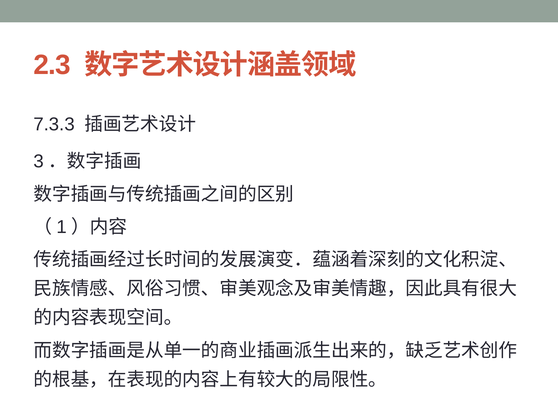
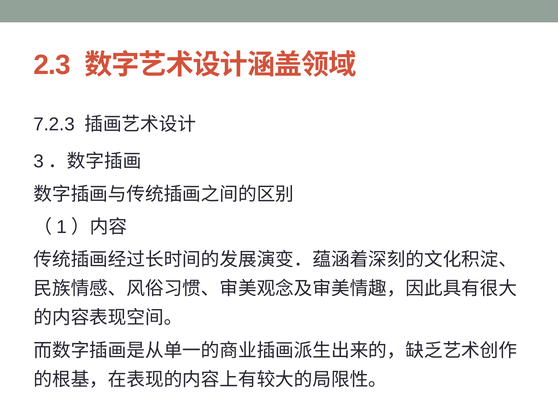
7.3.3: 7.3.3 -> 7.2.3 (54, 124)
